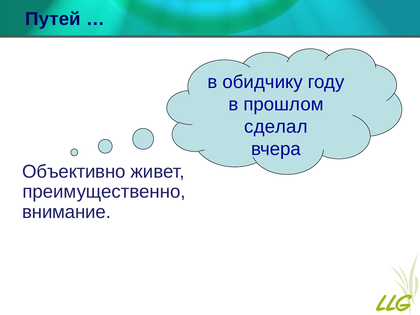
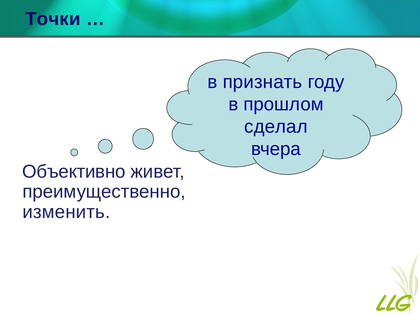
Путей: Путей -> Точки (53, 19)
обидчику: обидчику -> признать (263, 82)
внимание: внимание -> изменить (66, 212)
